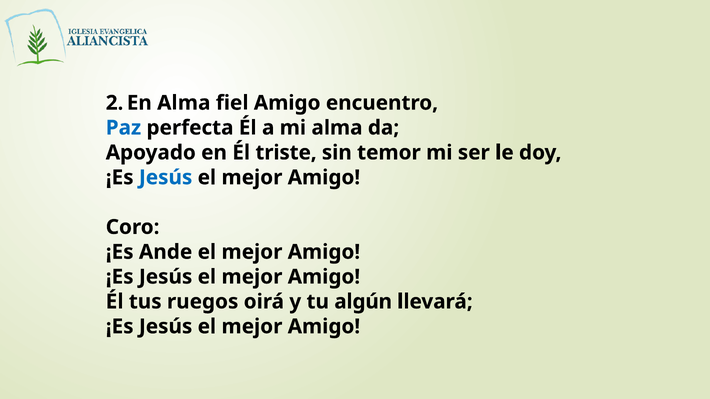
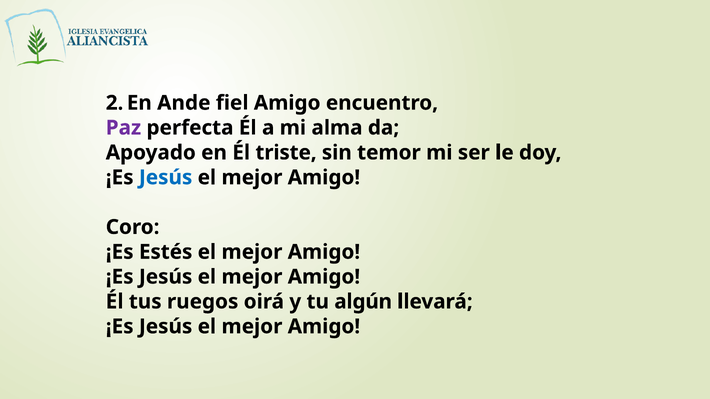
En Alma: Alma -> Ande (184, 103)
Paz colour: blue -> purple (123, 128)
Ande: Ande -> Estés (166, 252)
